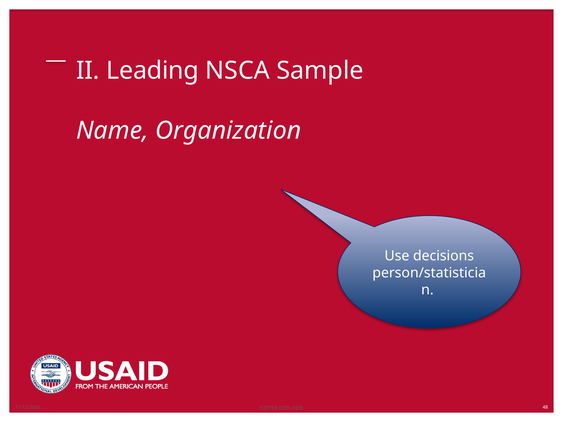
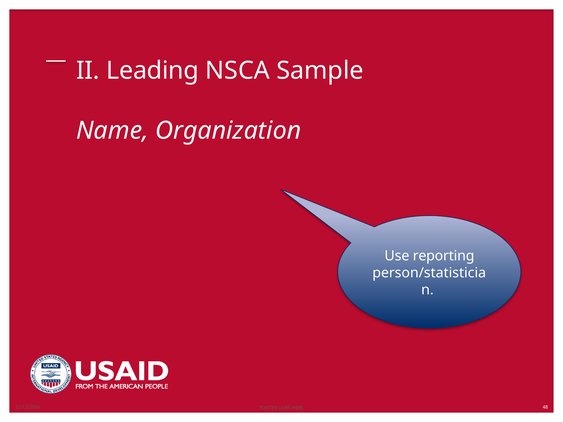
decisions: decisions -> reporting (444, 256)
